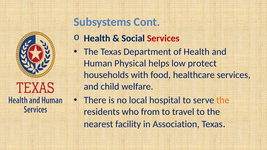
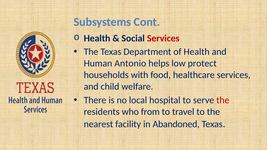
Physical: Physical -> Antonio (130, 63)
the colour: orange -> red (223, 100)
Association: Association -> Abandoned (176, 124)
